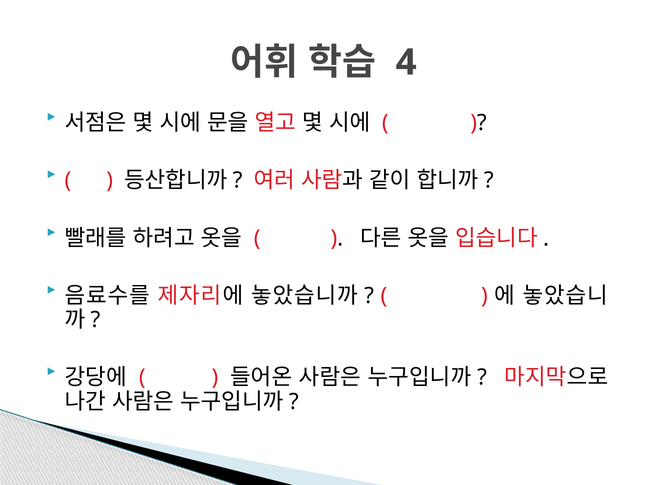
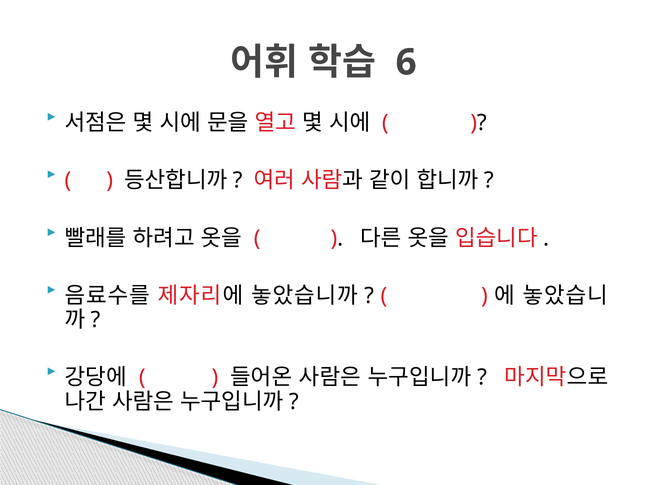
4: 4 -> 6 (406, 62)
